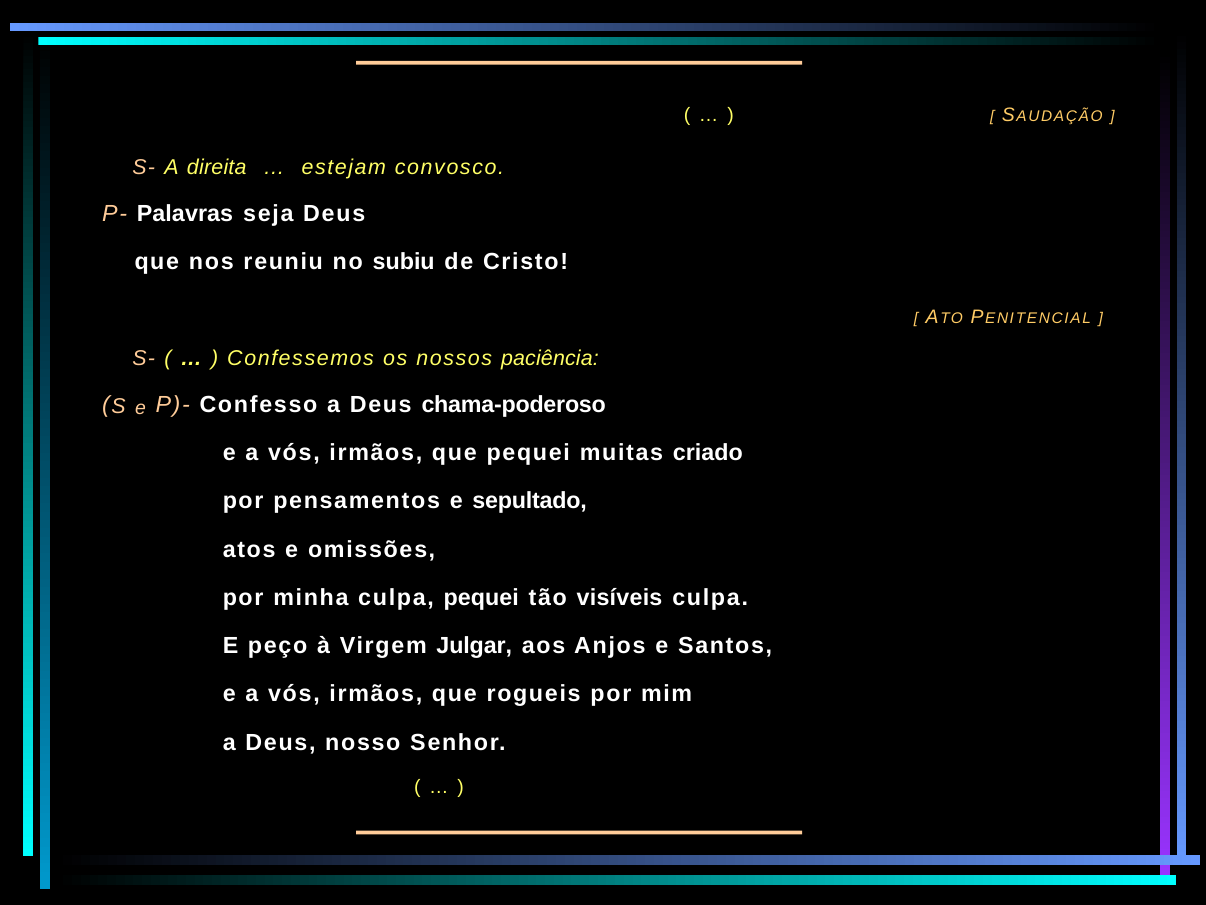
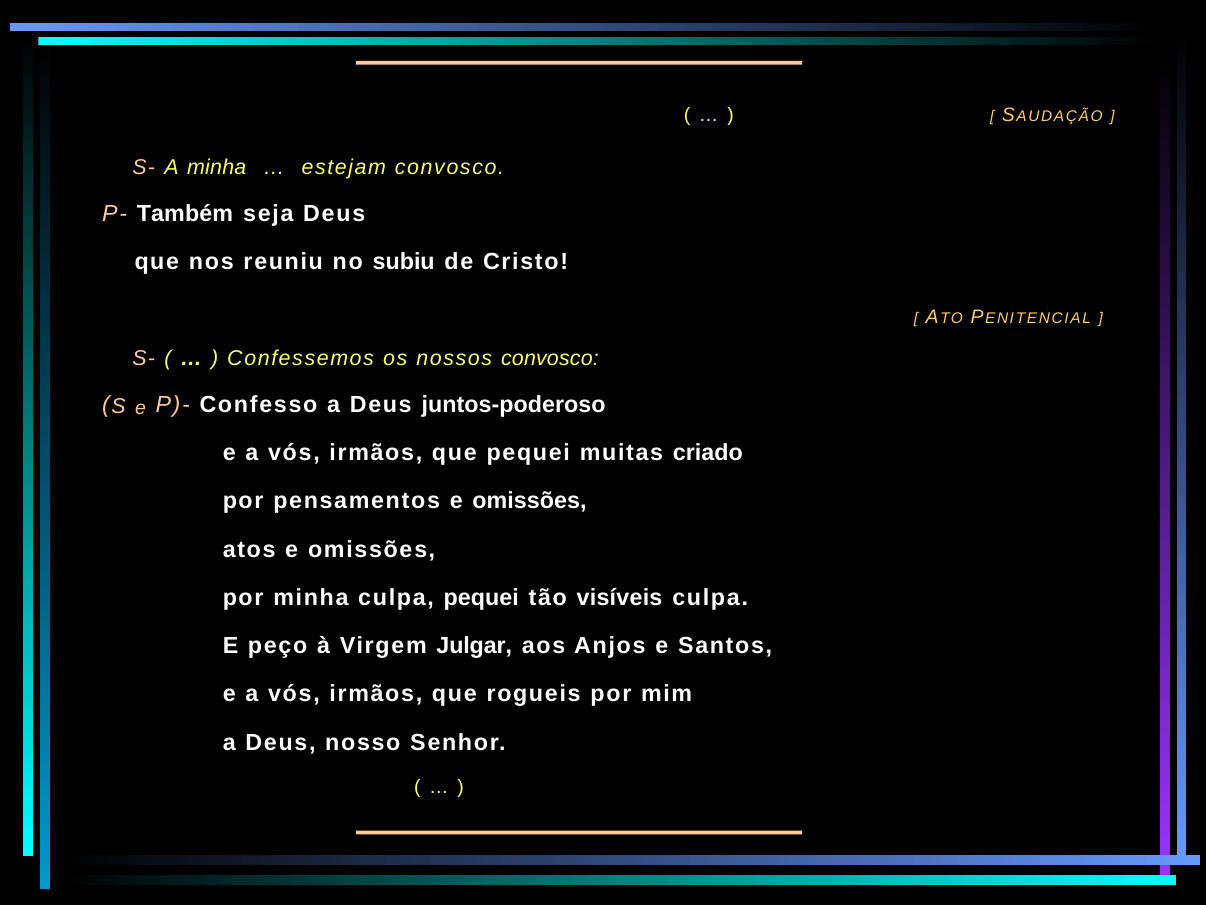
A direita: direita -> minha (217, 168)
Palavras: Palavras -> Também (185, 213)
nossos paciência: paciência -> convosco (550, 358)
chama-poderoso: chama-poderoso -> juntos-poderoso (514, 404)
pensamentos e sepultado: sepultado -> omissões (530, 501)
